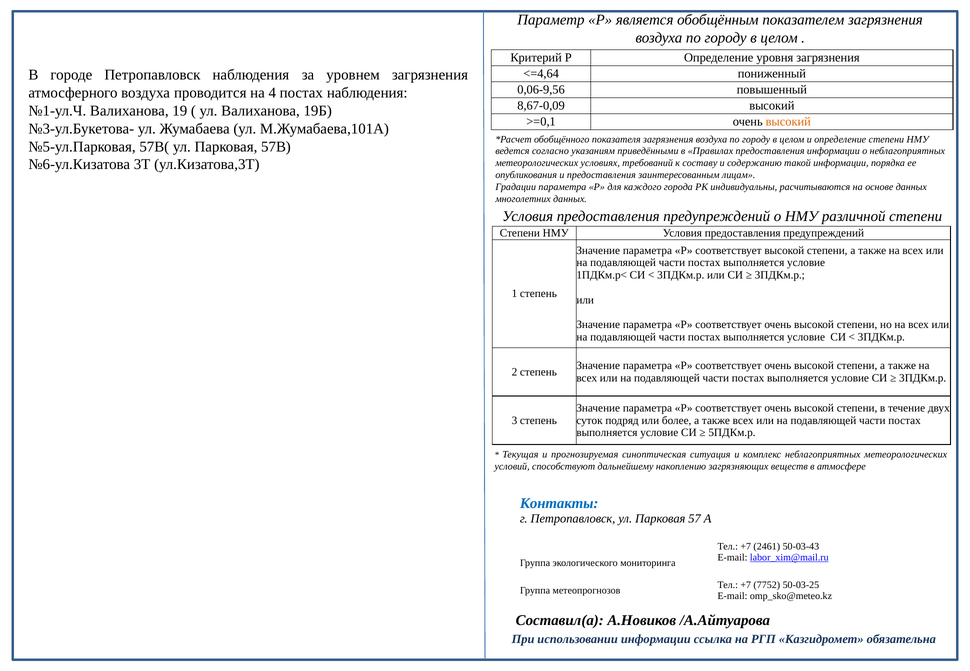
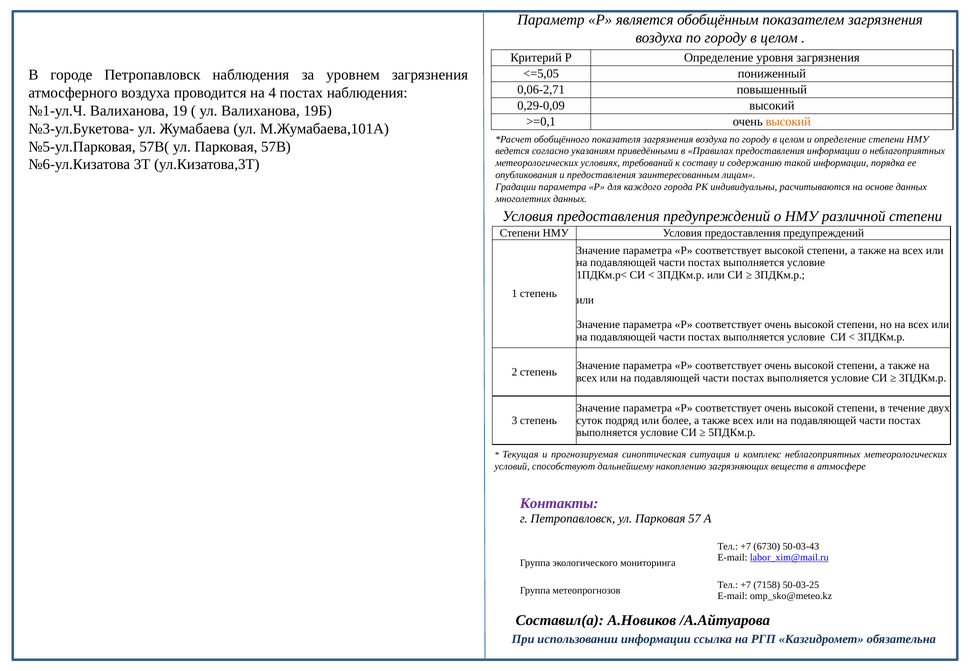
<=4,64: <=4,64 -> <=5,05 (541, 74)
0,06-9,56: 0,06-9,56 -> 0,06-2,71 (541, 90)
8,67-0,09: 8,67-0,09 -> 0,29-0,09 (541, 106)
Контакты colour: blue -> purple (559, 504)
2461: 2461 -> 6730 (767, 547)
7752: 7752 -> 7158 (767, 585)
